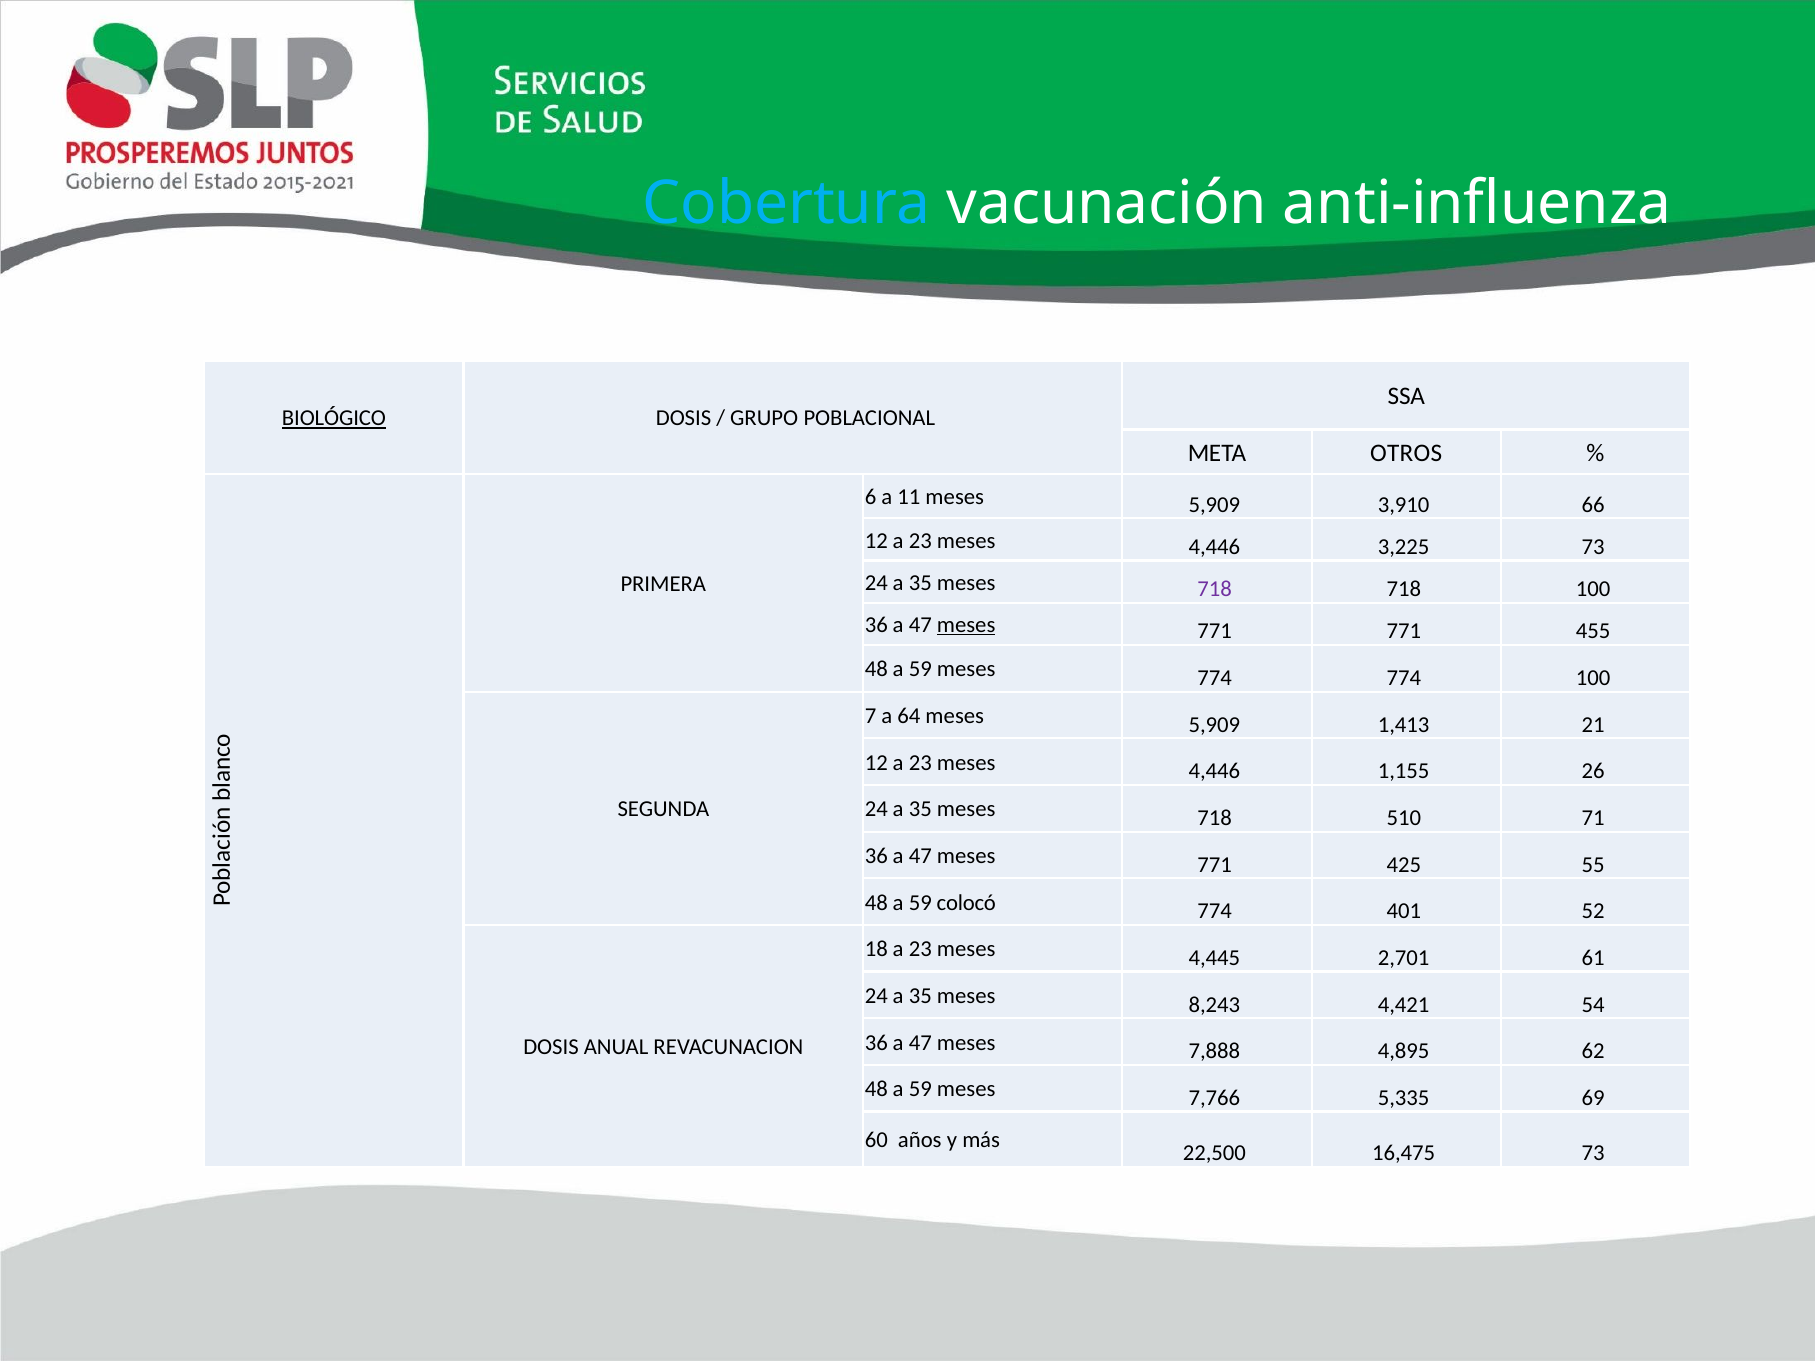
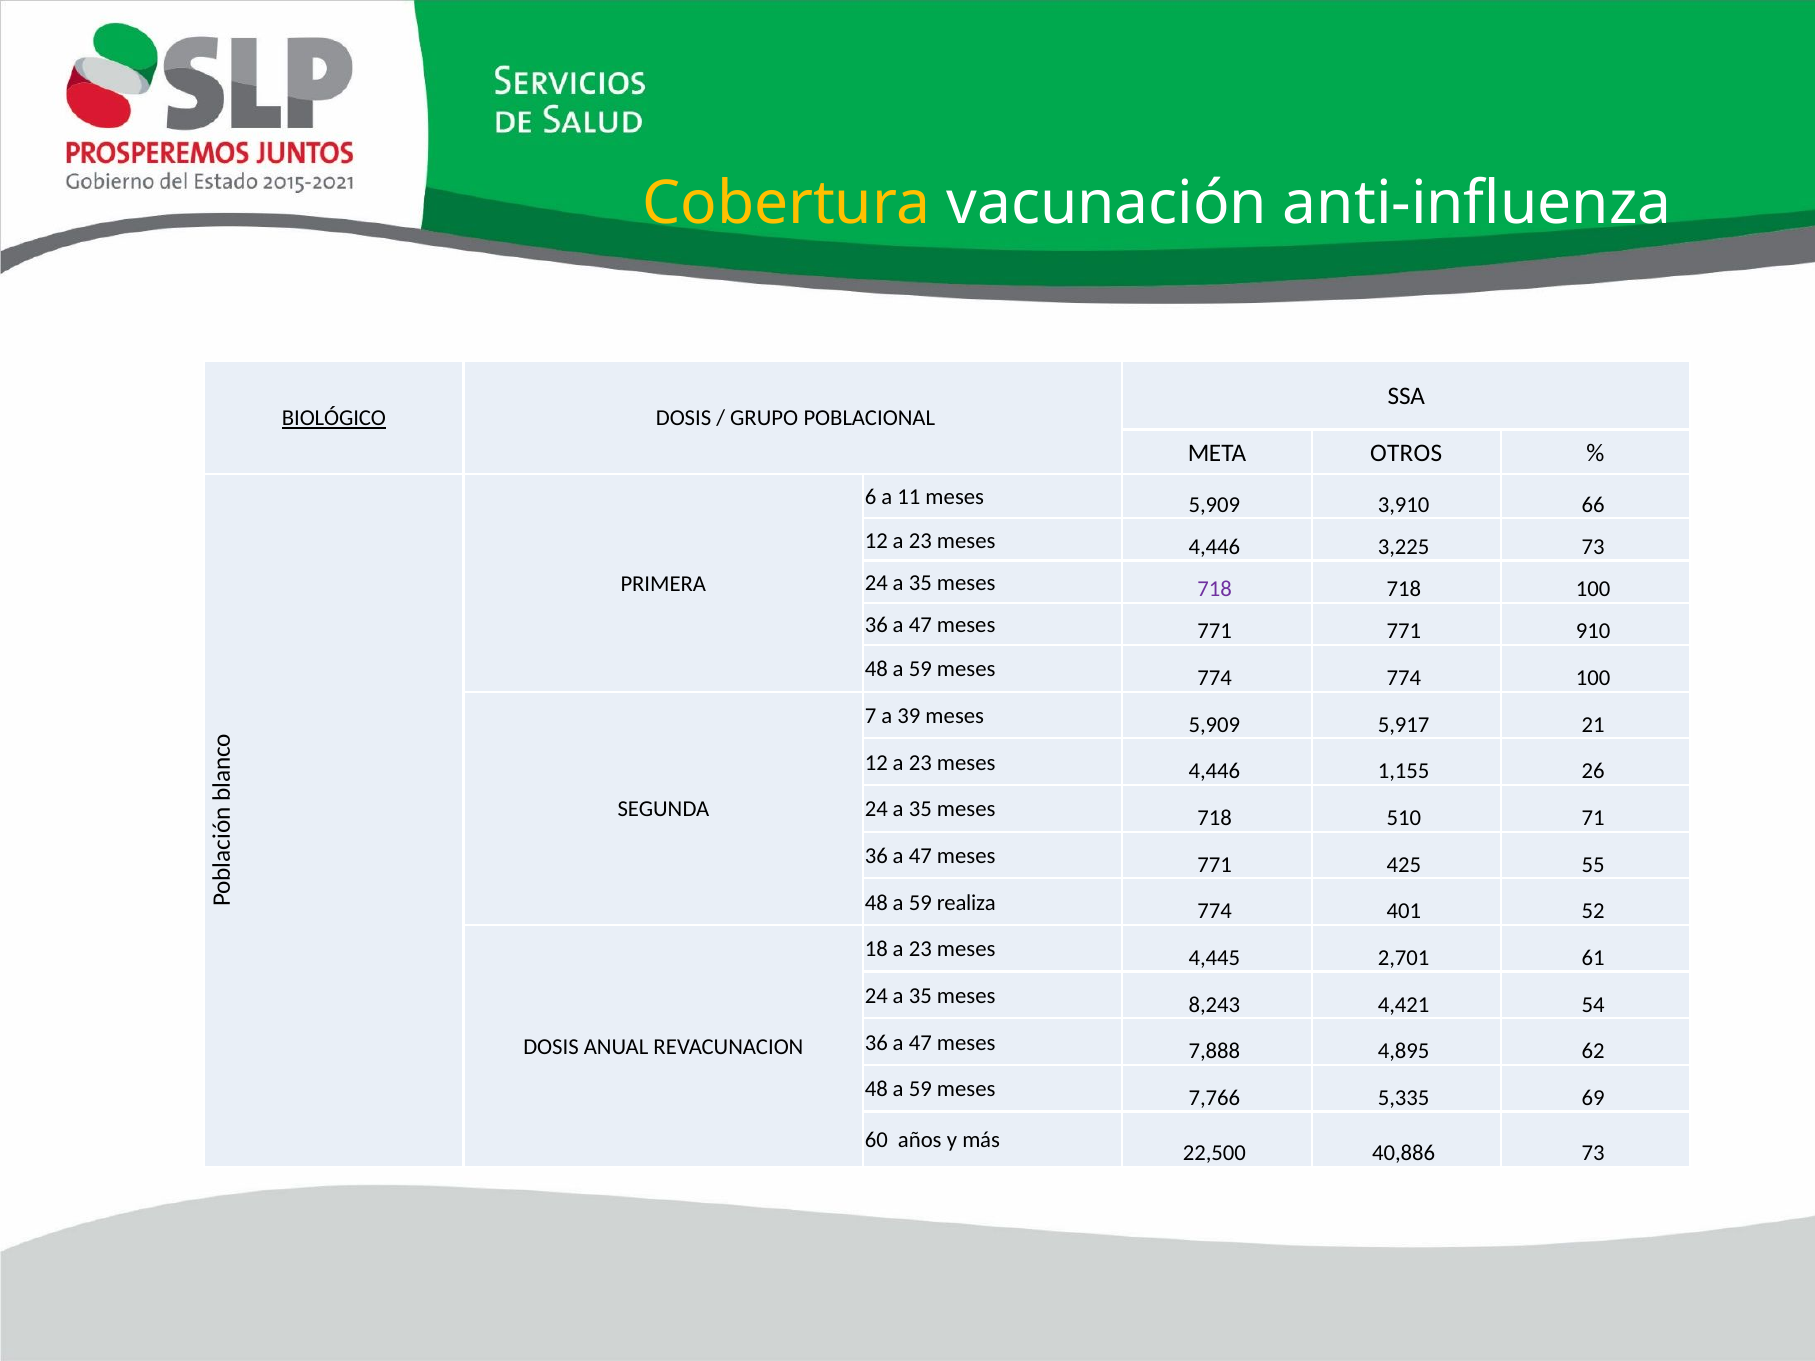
Cobertura colour: light blue -> yellow (787, 204)
meses underline: present -> none (966, 625)
455: 455 -> 910 (1593, 632)
64: 64 -> 39 (909, 716)
1,413: 1,413 -> 5,917 (1404, 725)
colocó: colocó -> realiza (966, 903)
16,475: 16,475 -> 40,886 (1404, 1154)
